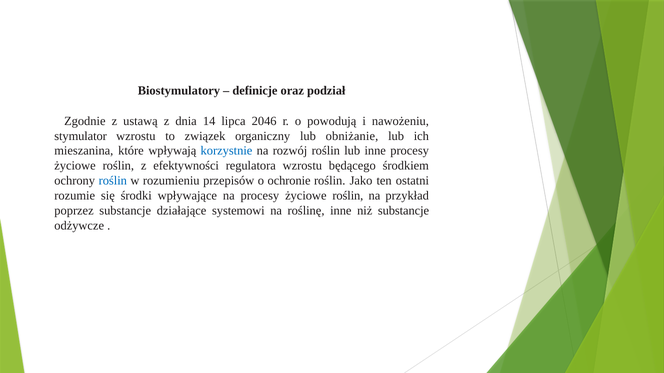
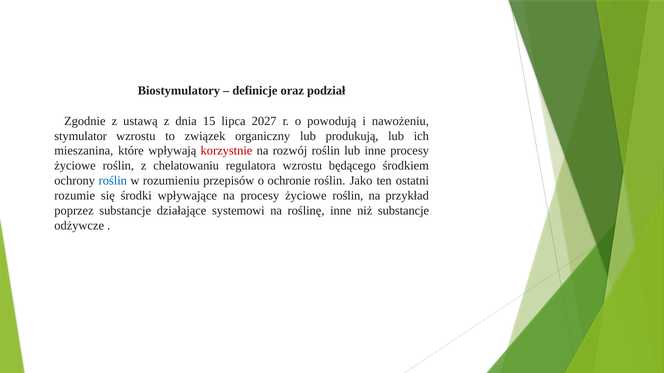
14: 14 -> 15 (209, 121)
2046: 2046 -> 2027 (264, 121)
obniżanie: obniżanie -> produkują (352, 136)
korzystnie colour: blue -> red (226, 151)
efektywności: efektywności -> chelatowaniu (186, 166)
